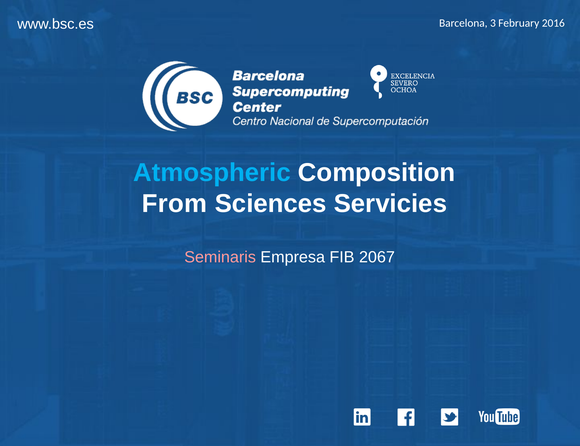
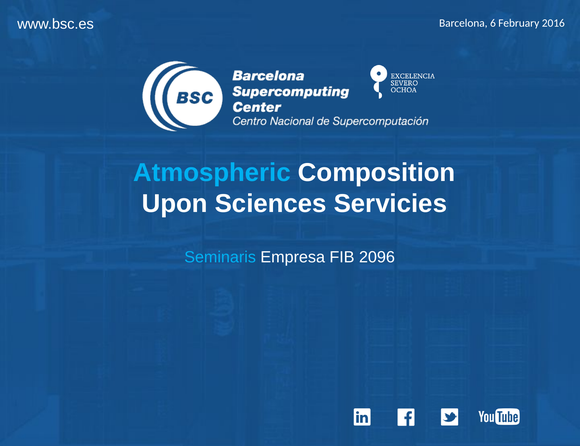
3: 3 -> 6 (493, 23)
From: From -> Upon (175, 203)
Seminaris colour: pink -> light blue (220, 257)
2067: 2067 -> 2096 (377, 257)
